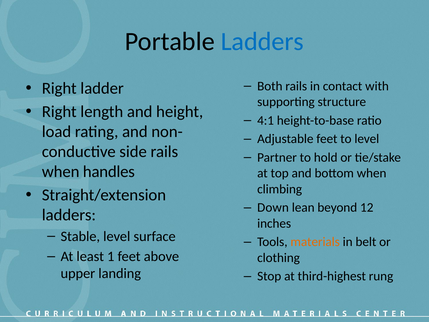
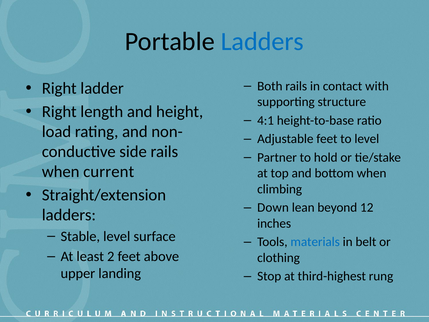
handles: handles -> current (109, 172)
materials colour: orange -> blue (315, 242)
1: 1 -> 2 (111, 256)
